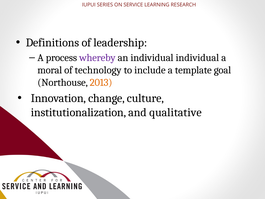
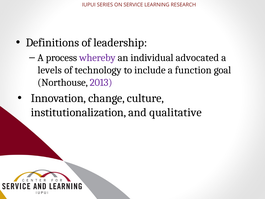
individual individual: individual -> advocated (197, 58)
moral: moral -> levels (50, 70)
template: template -> function (193, 70)
2013 colour: orange -> purple (101, 82)
